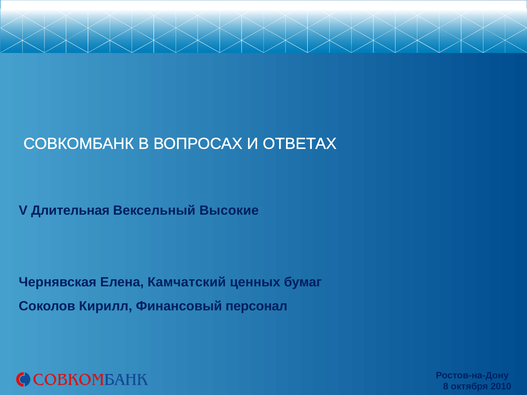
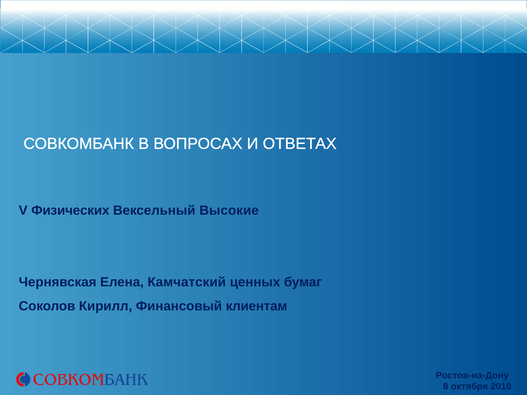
Длительная: Длительная -> Физических (70, 211)
персонал: персонал -> клиентам (257, 306)
